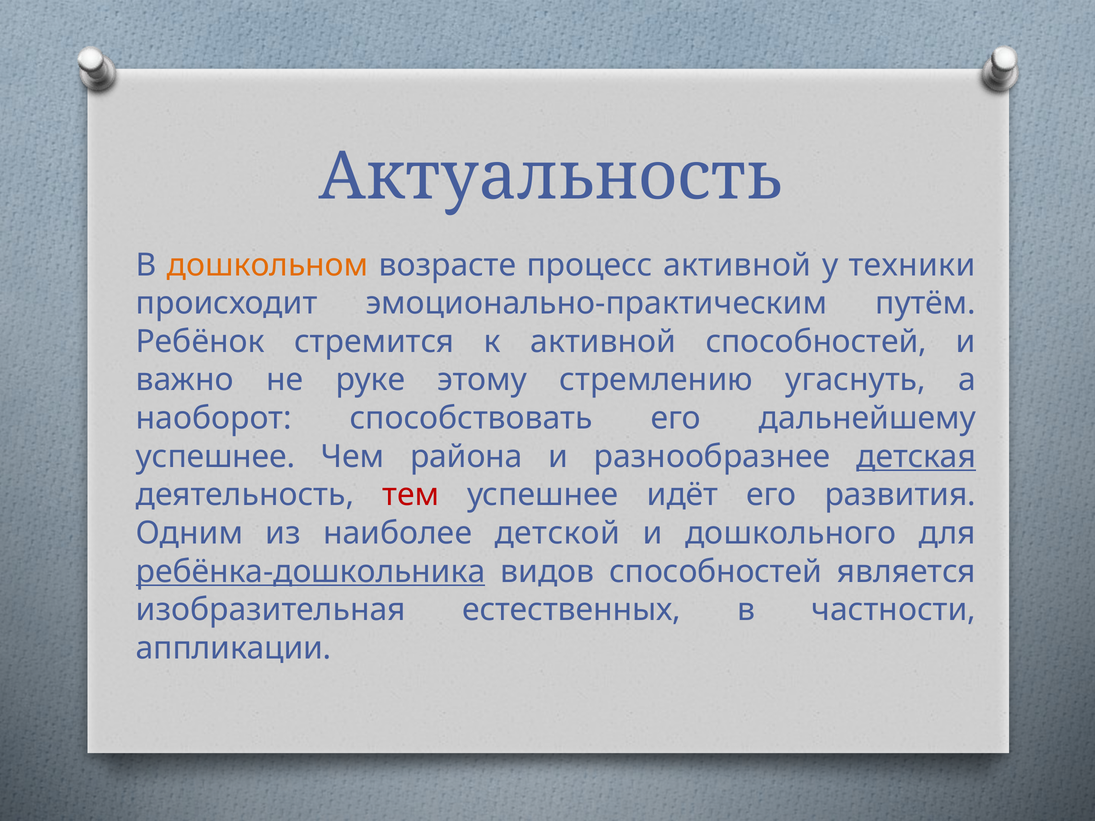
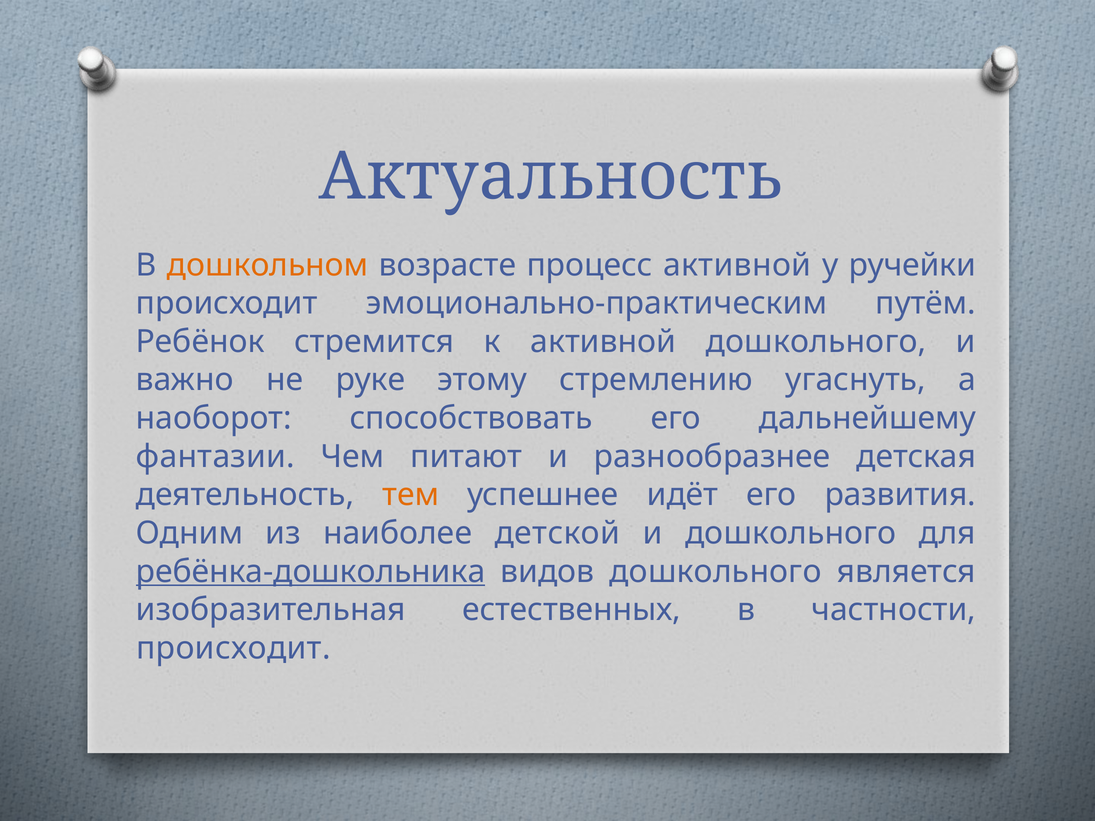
техники: техники -> ручейки (912, 265)
активной способностей: способностей -> дошкольного (816, 342)
успешнее: успешнее -> фантазии (215, 457)
района: района -> питают (466, 457)
детская underline: present -> none (916, 457)
тем colour: red -> orange (411, 495)
видов способностей: способностей -> дошкольного (715, 572)
аппликации: аппликации -> происходит (233, 648)
